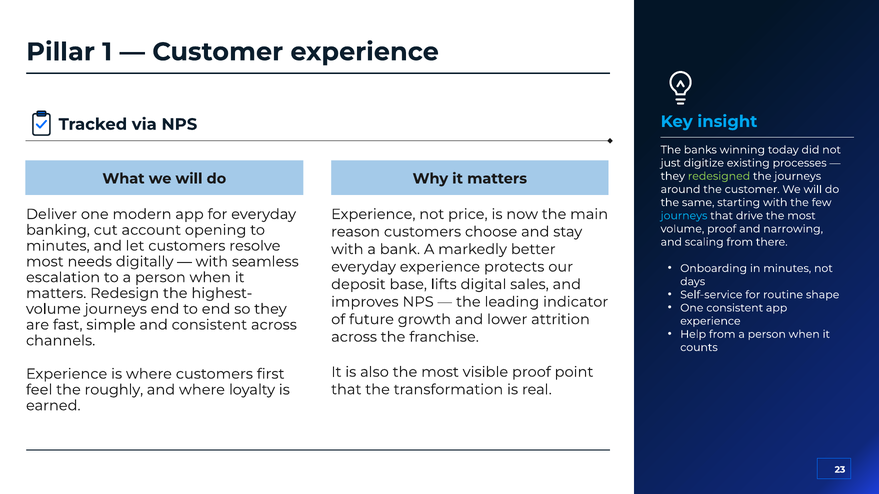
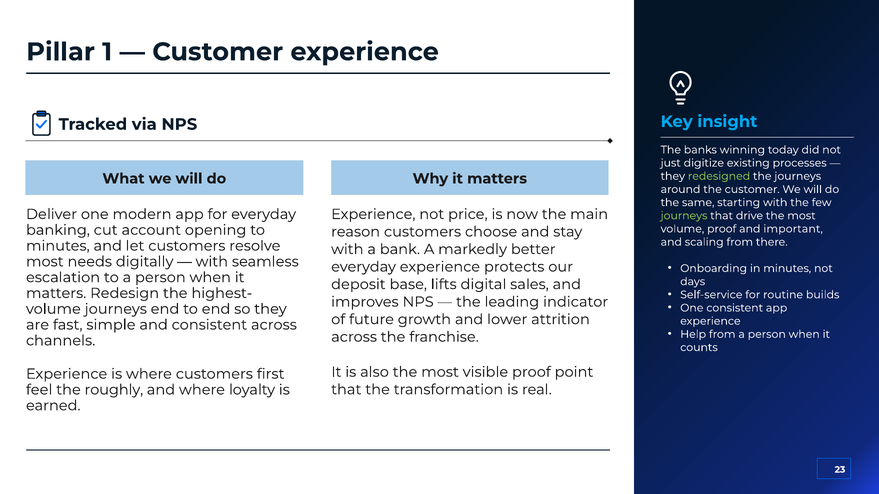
journeys colour: light blue -> light green (684, 216)
narrowing: narrowing -> important (793, 229)
shape: shape -> builds (823, 295)
